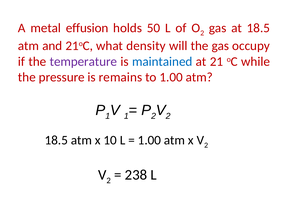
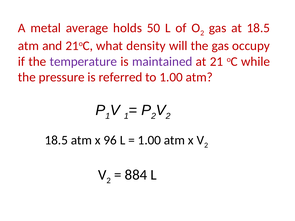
effusion: effusion -> average (87, 28)
maintained colour: blue -> purple (162, 62)
remains: remains -> referred (121, 77)
10: 10 -> 96 (110, 140)
238: 238 -> 884 (136, 175)
